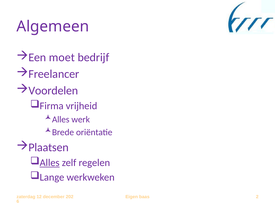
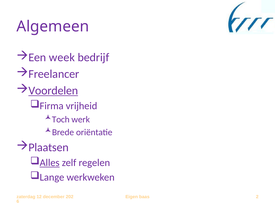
moet: moet -> week (62, 57)
Voordelen underline: none -> present (53, 91)
Alles: Alles -> Toch (61, 120)
